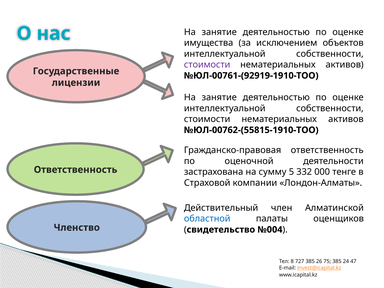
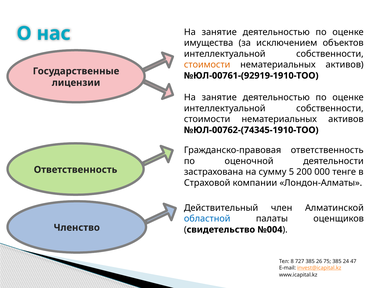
стоимости colour: purple -> orange (207, 65)
№ЮЛ-00762-(55815-1910-ТОО: №ЮЛ-00762-(55815-1910-ТОО -> №ЮЛ-00762-(74345-1910-ТОО (251, 130)
332: 332 -> 200 (304, 172)
